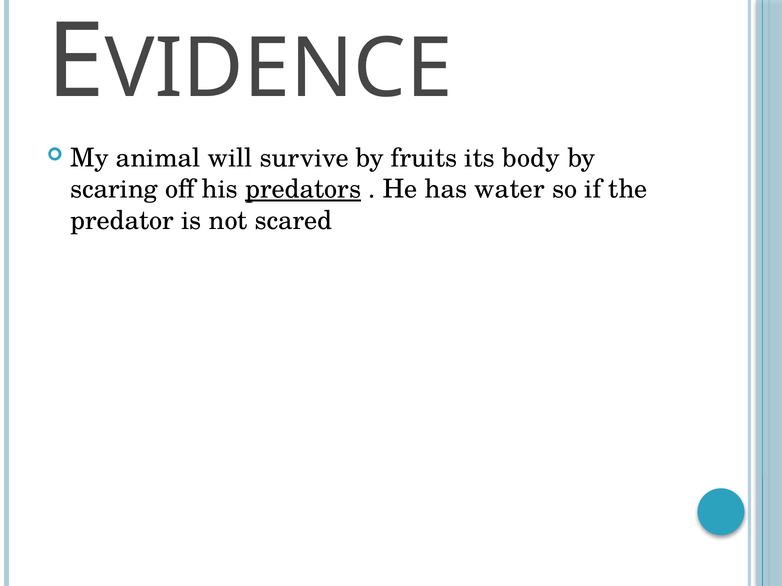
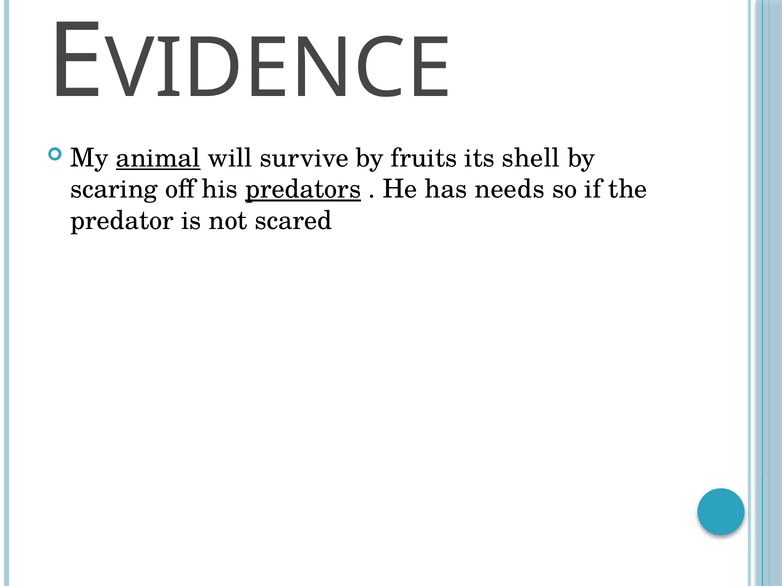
animal underline: none -> present (158, 158)
body: body -> shell (531, 158)
water: water -> needs (510, 189)
